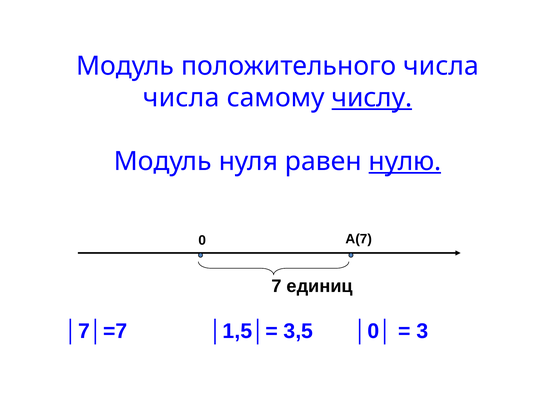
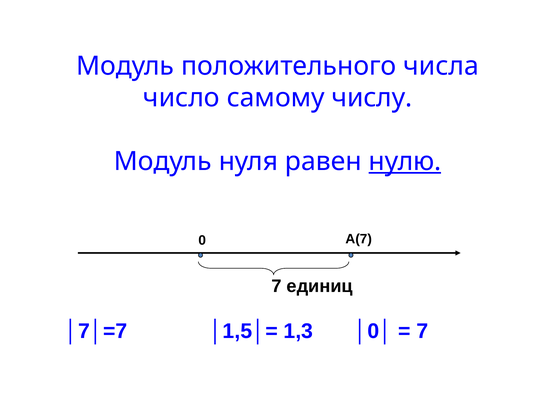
числа: числа -> число (181, 98)
числу underline: present -> none (372, 98)
3,5: 3,5 -> 1,3 (298, 332)
3: 3 -> 7 (422, 332)
